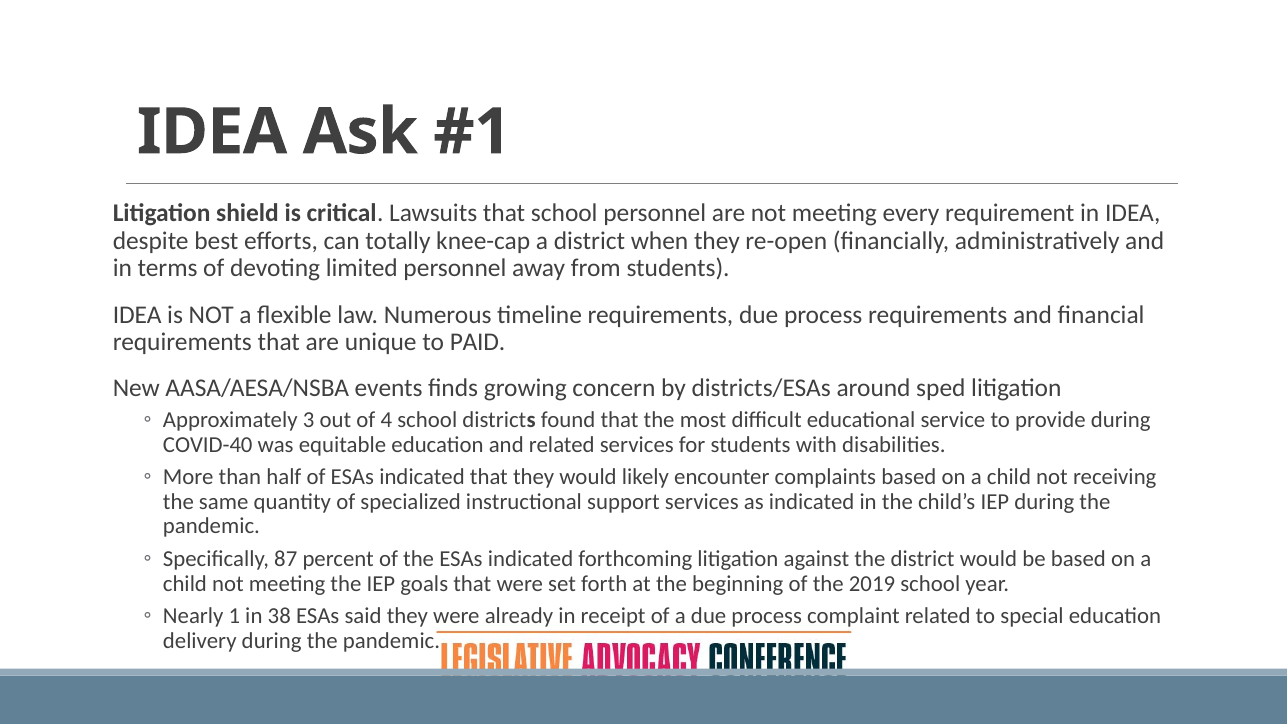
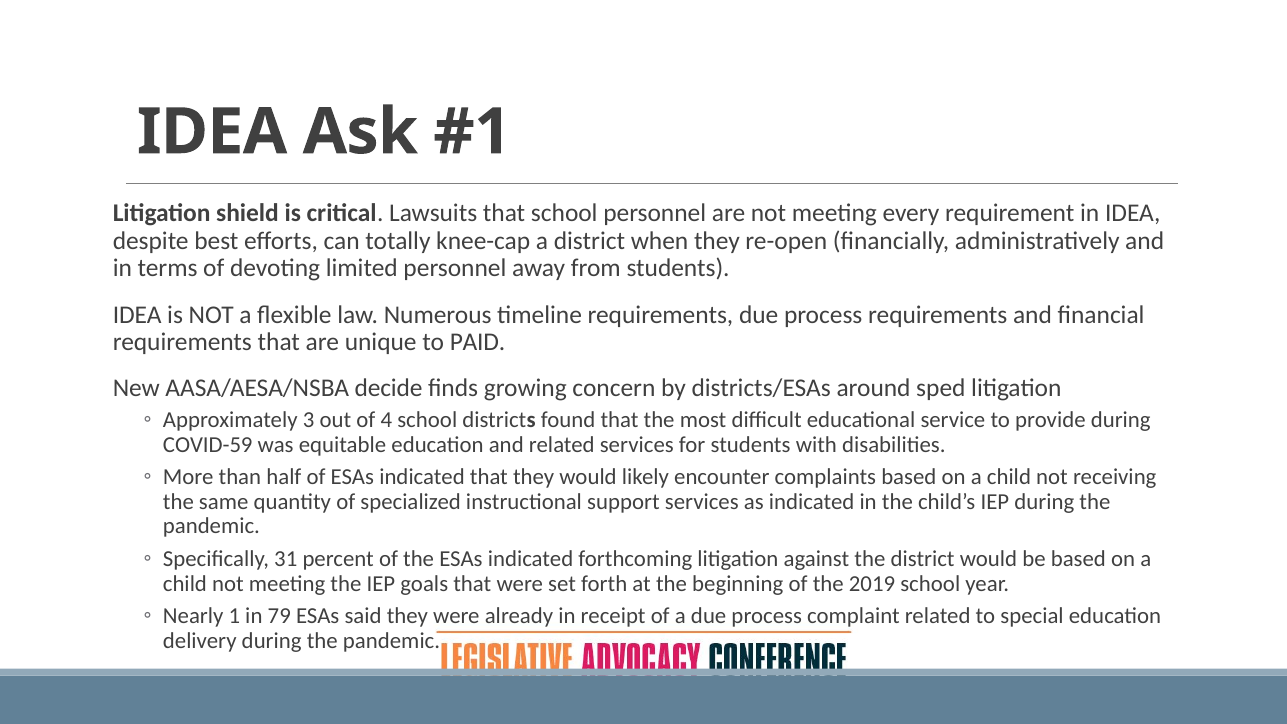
events: events -> decide (389, 388)
COVID-40: COVID-40 -> COVID-59 (208, 444)
87: 87 -> 31 (286, 559)
38: 38 -> 79 (279, 616)
